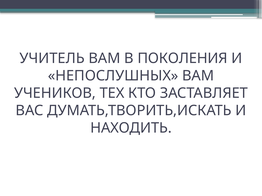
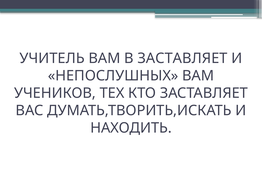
В ПОКОЛЕНИЯ: ПОКОЛЕНИЯ -> ЗАСТАВЛЯЕТ (182, 58)
